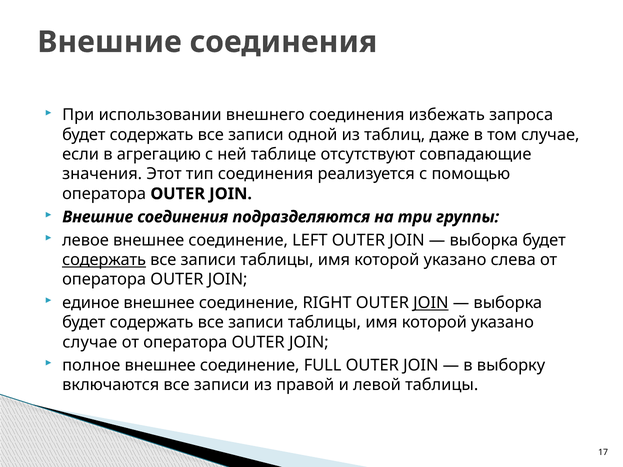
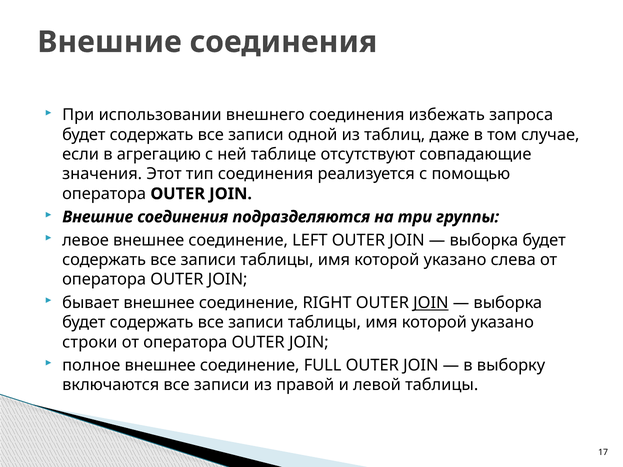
содержать underline: present -> none (104, 260)
единое: единое -> бывает (91, 303)
случае: случае -> строки (90, 342)
